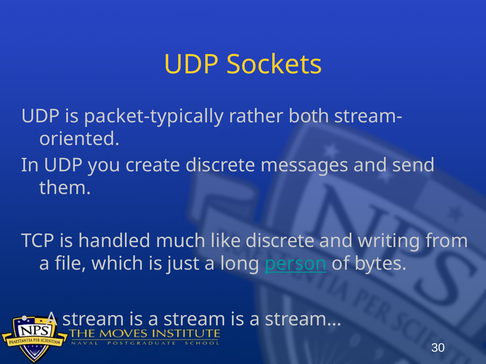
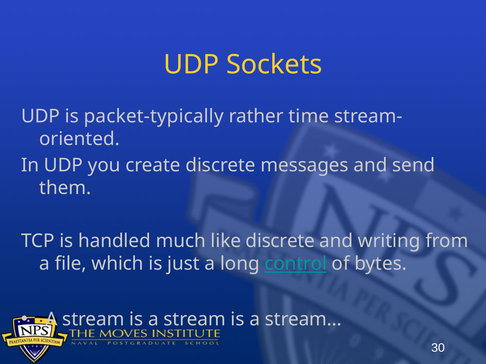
both: both -> time (309, 116)
person: person -> control (296, 264)
